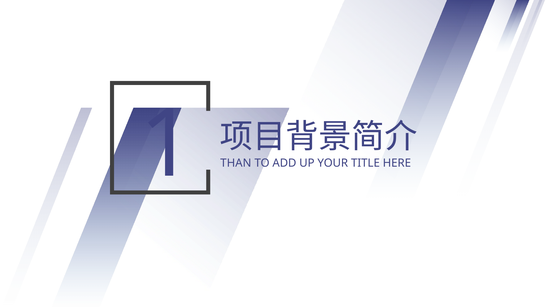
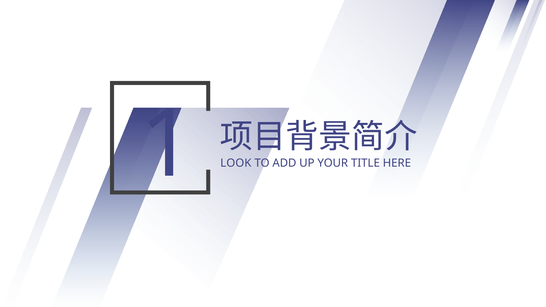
THAN: THAN -> LOOK (236, 163)
